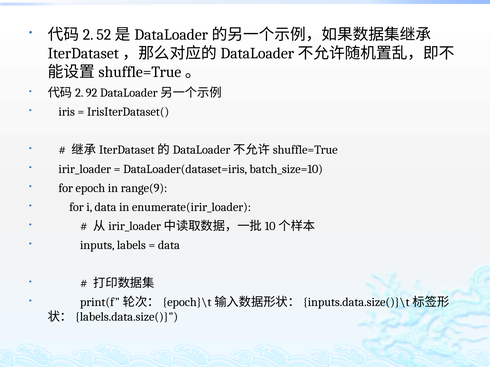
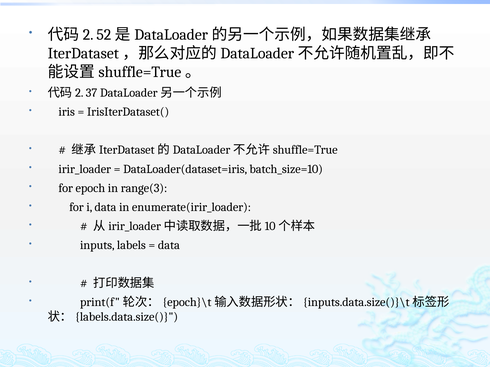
92: 92 -> 37 (91, 93)
range(9: range(9 -> range(3 (144, 188)
